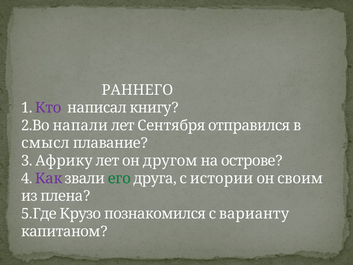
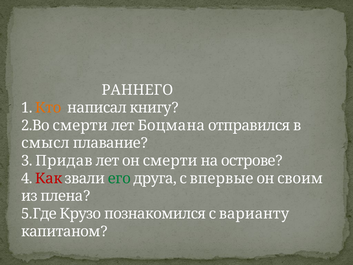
Кто colour: purple -> orange (48, 108)
2.Во напали: напали -> смерти (80, 125)
Сентября: Сентября -> Боцмана (171, 125)
Африку: Африку -> Придав (64, 161)
он другом: другом -> смерти (170, 161)
Как colour: purple -> red (49, 178)
истории: истории -> впервые (222, 178)
